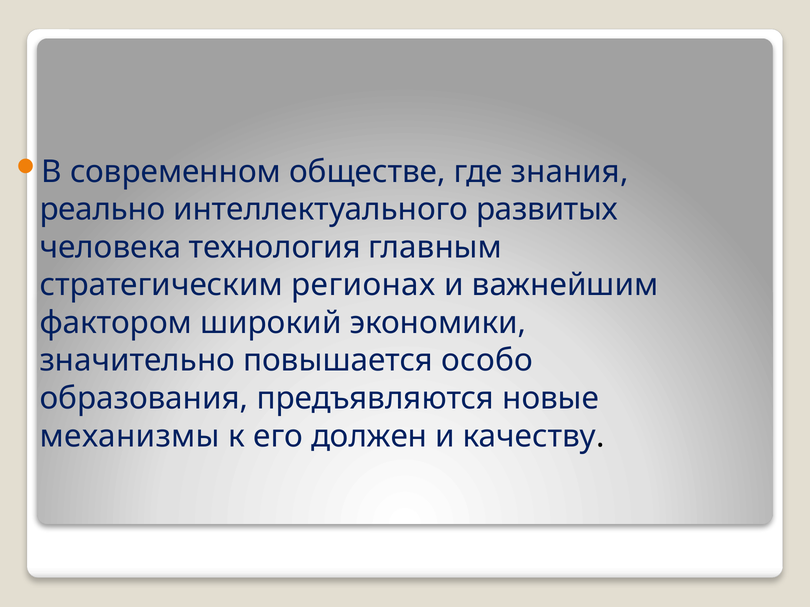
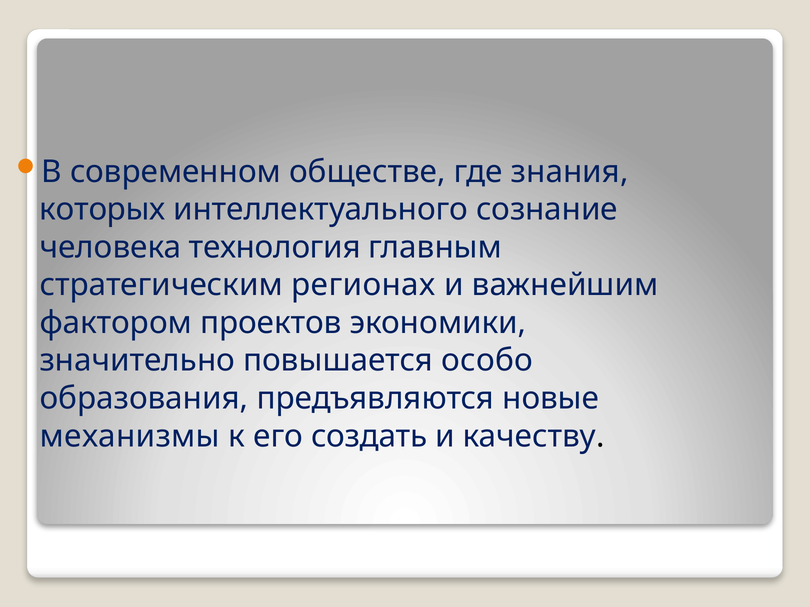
реально: реально -> которых (102, 210)
развитых: развитых -> сознание (547, 210)
широкий: широкий -> проектов (271, 323)
должен: должен -> создать (369, 437)
